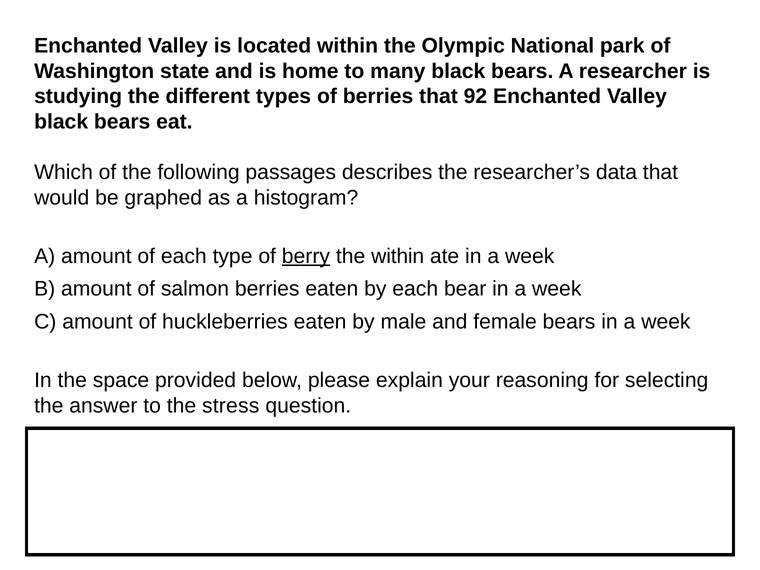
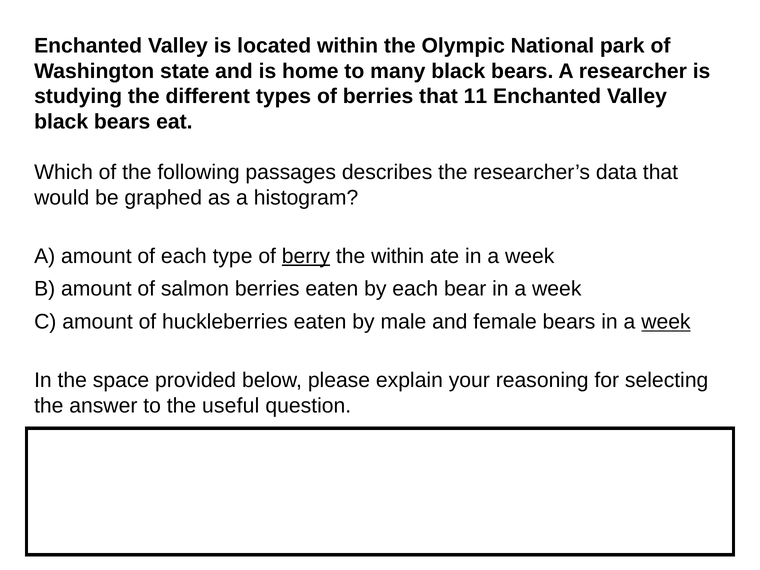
92: 92 -> 11 (475, 96)
week underline: none -> present (666, 322)
stress: stress -> useful (231, 406)
